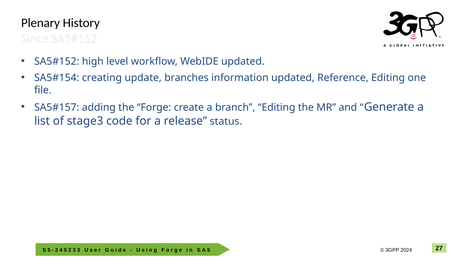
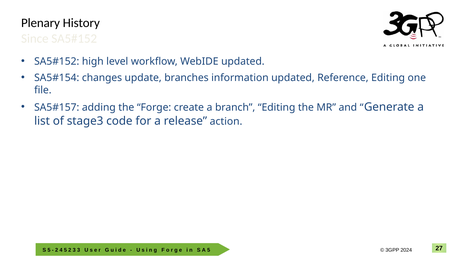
creating: creating -> changes (102, 78)
status: status -> action (226, 122)
